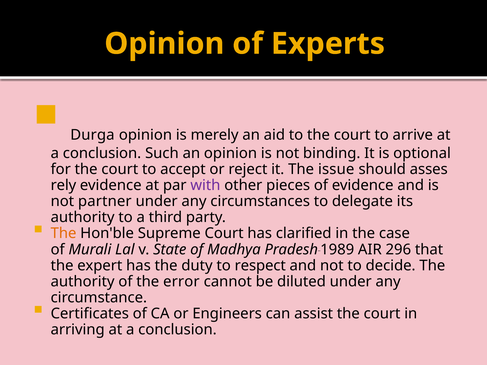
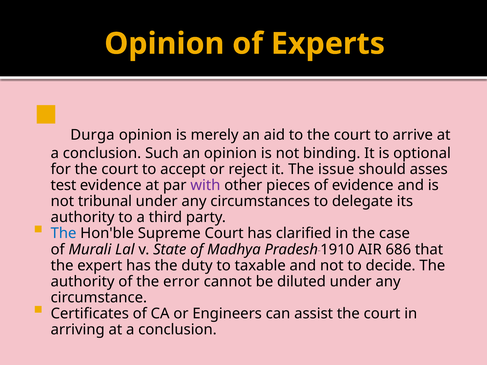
rely: rely -> test (63, 185)
partner: partner -> tribunal (105, 201)
The colour: orange -> blue (64, 234)
1989: 1989 -> 1910 (337, 250)
296: 296 -> 686 (398, 250)
respect: respect -> taxable (260, 266)
